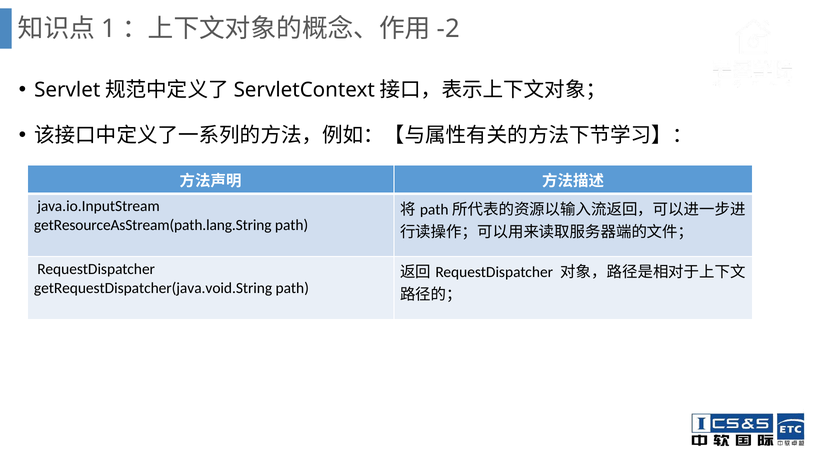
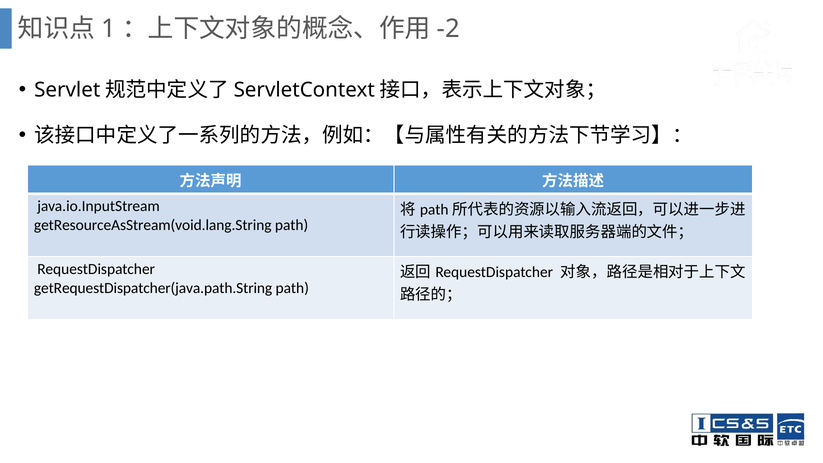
getResourceAsStream(path.lang.String: getResourceAsStream(path.lang.String -> getResourceAsStream(void.lang.String (153, 225)
getRequestDispatcher(java.void.String: getRequestDispatcher(java.void.String -> getRequestDispatcher(java.path.String (153, 288)
